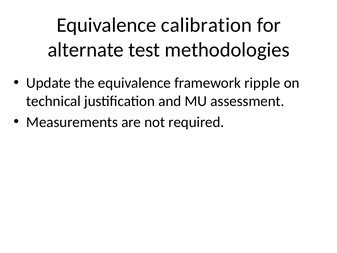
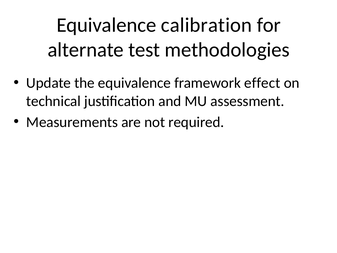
ripple: ripple -> effect (262, 83)
